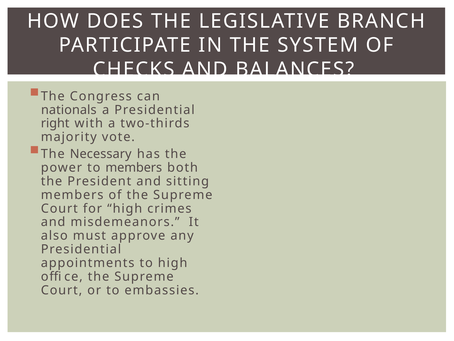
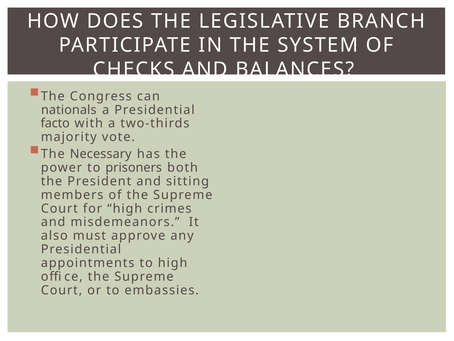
right: right -> facto (55, 123)
to members: members -> prisoners (134, 167)
